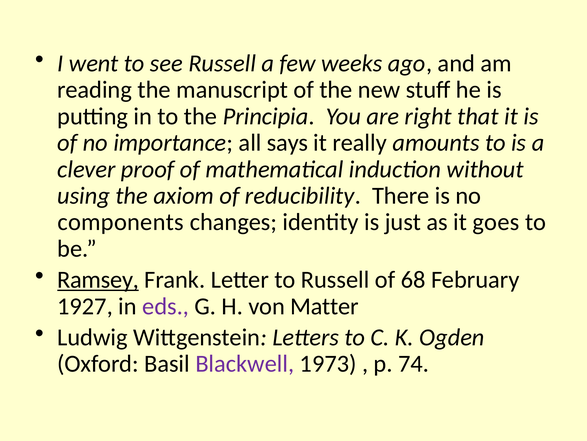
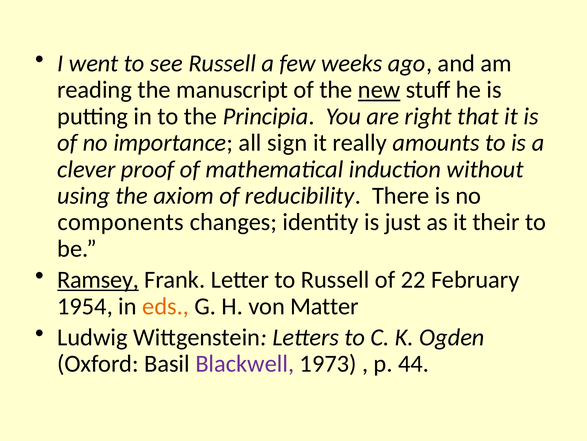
new underline: none -> present (379, 90)
says: says -> sign (287, 143)
goes: goes -> their (496, 222)
68: 68 -> 22 (413, 279)
1927: 1927 -> 1954 (85, 306)
eds colour: purple -> orange (166, 306)
74: 74 -> 44 (414, 363)
